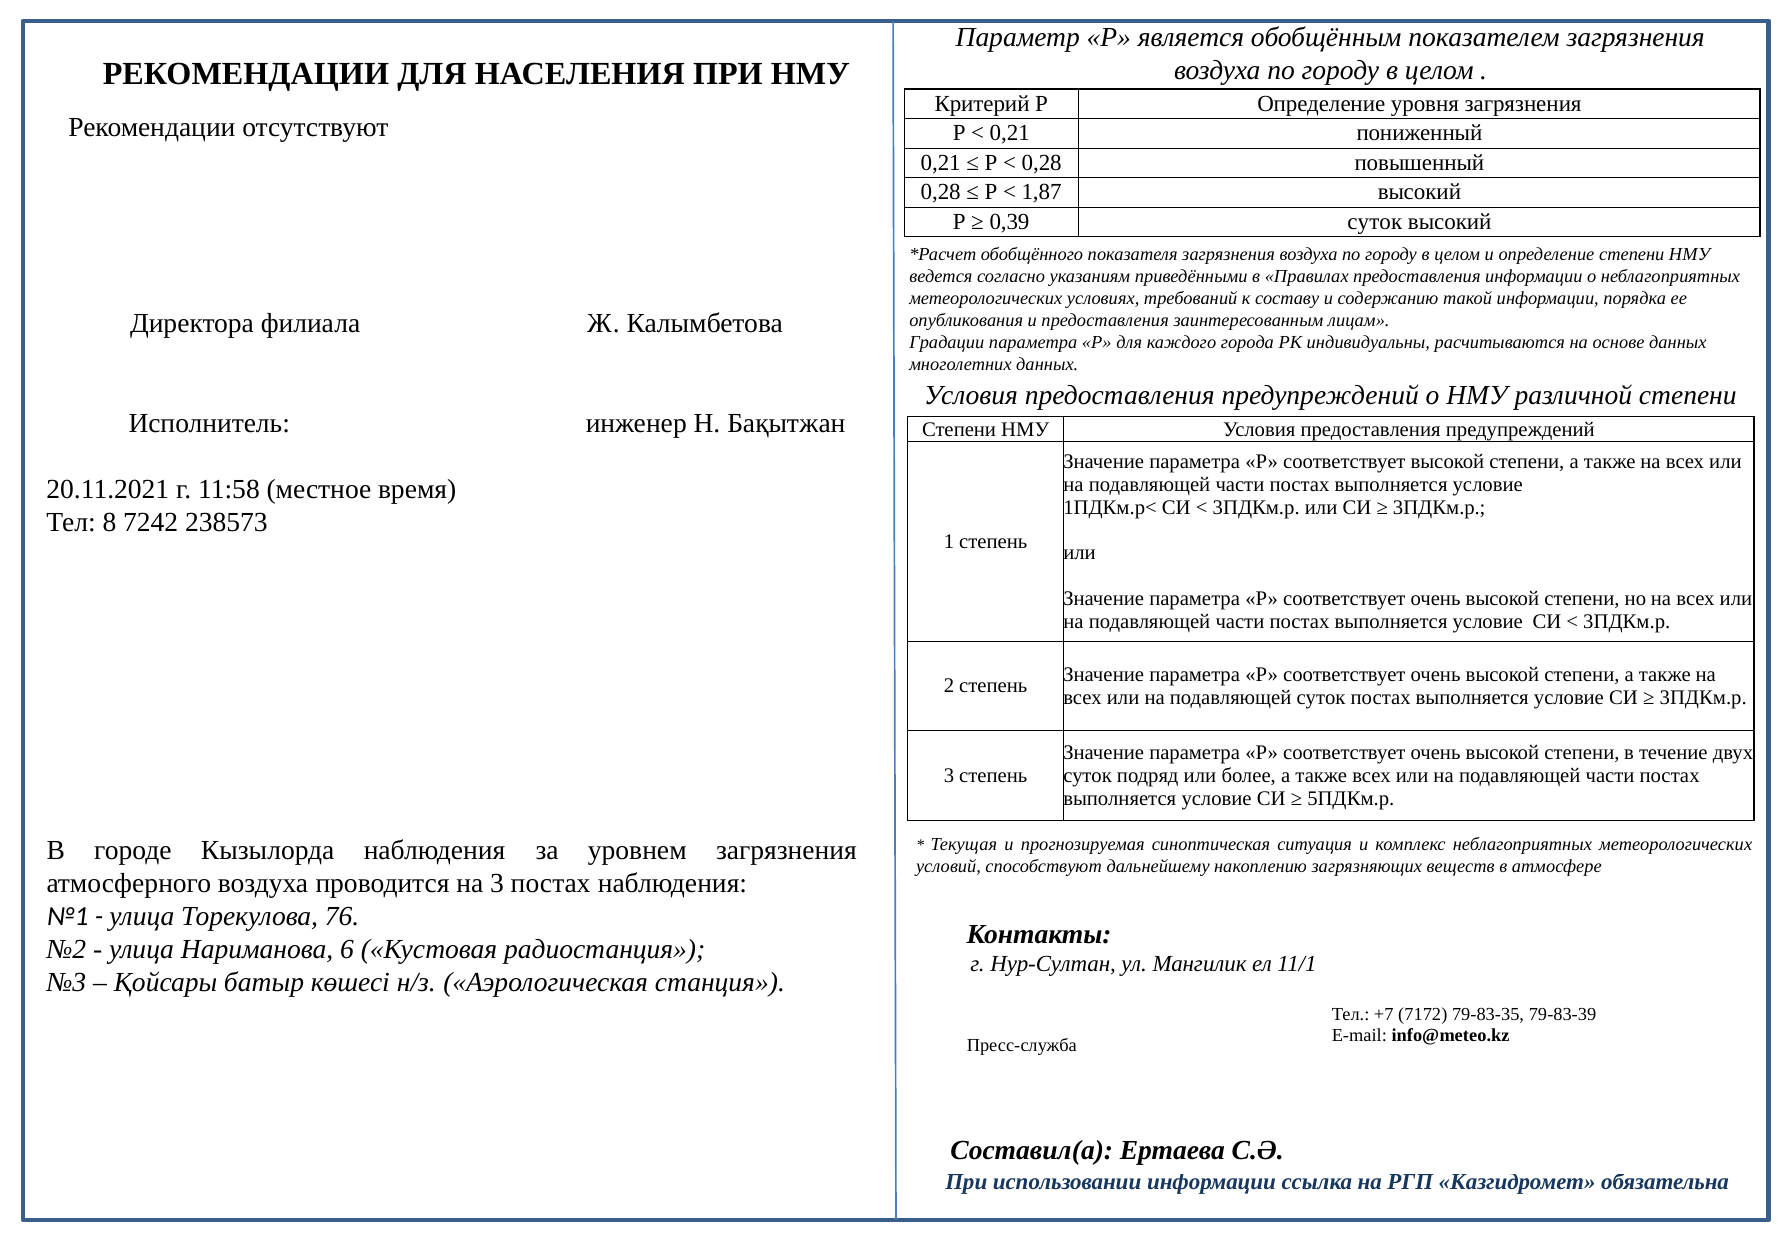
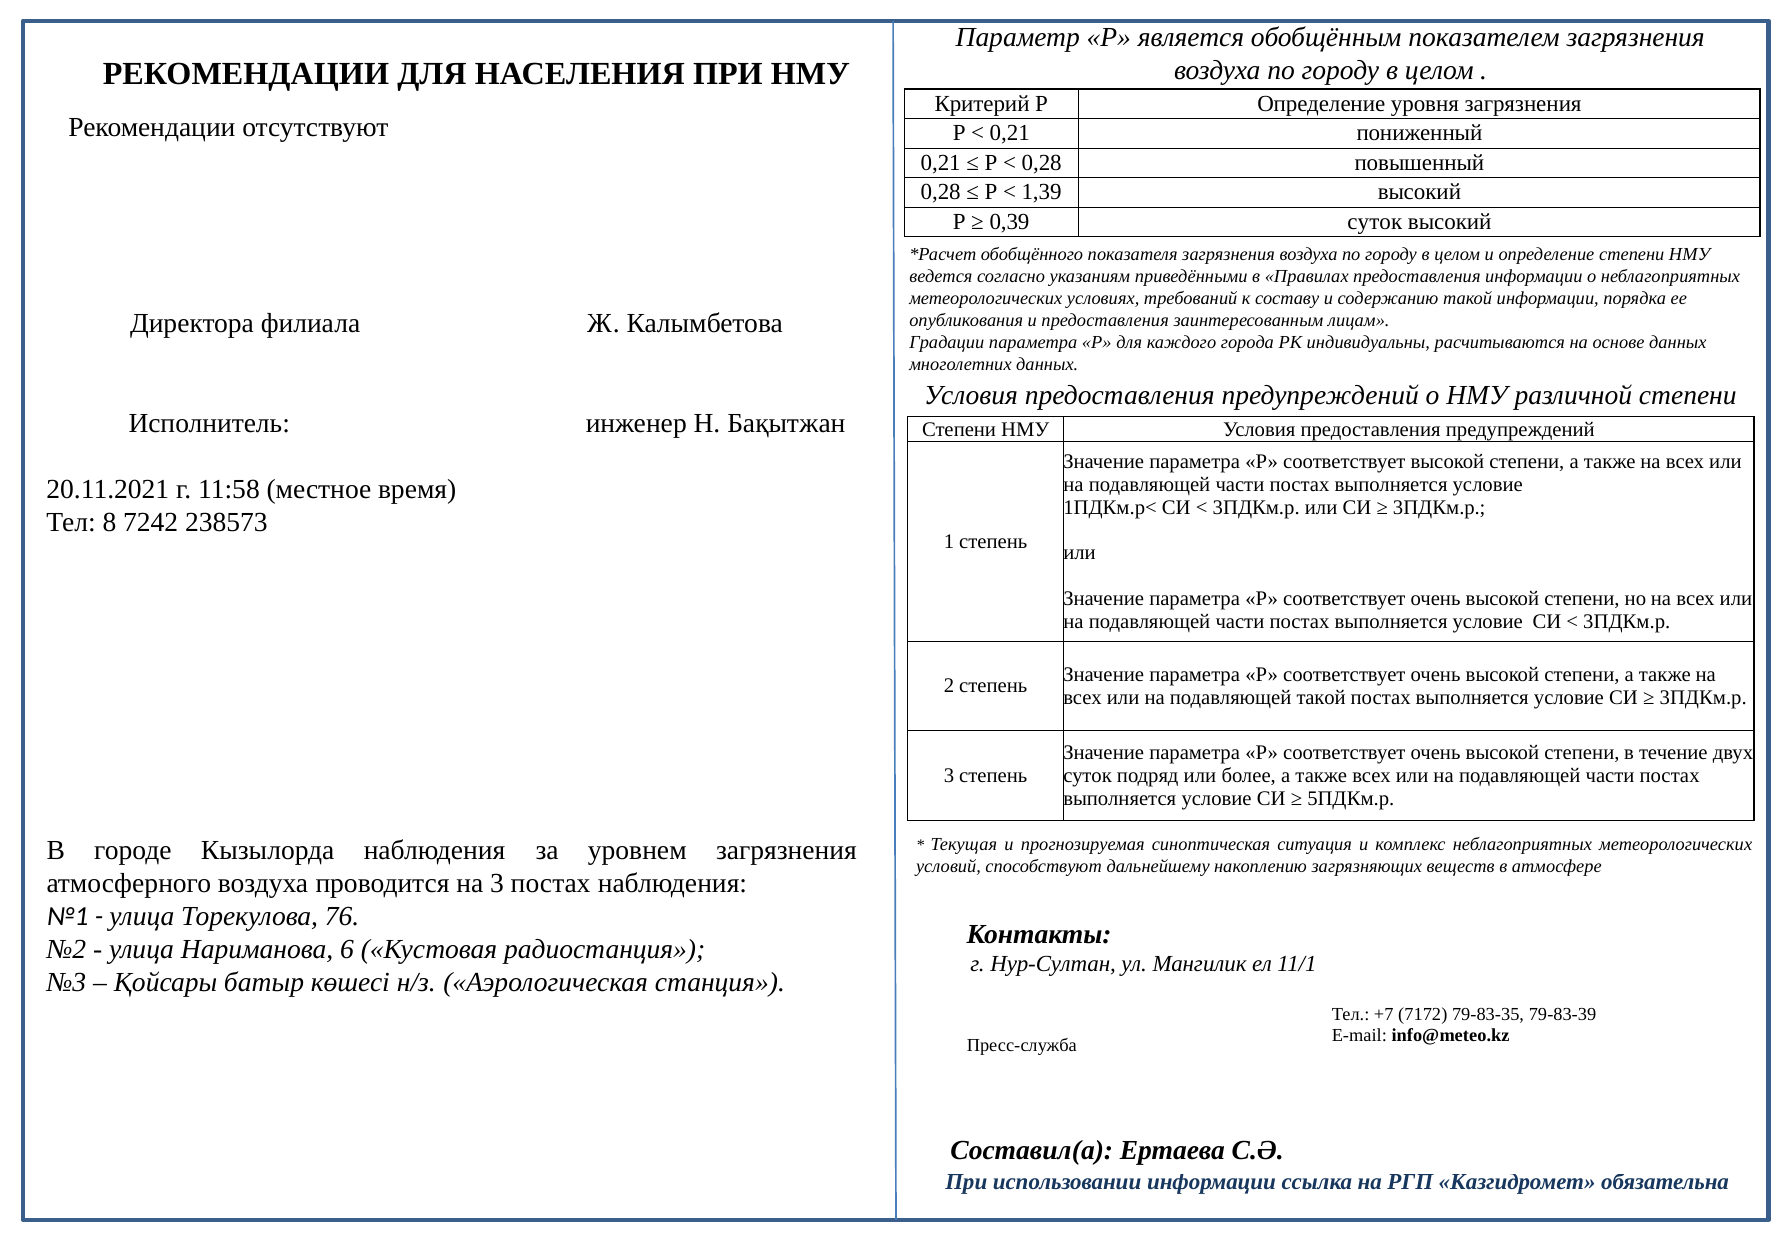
1,87: 1,87 -> 1,39 (1042, 192)
подавляющей суток: суток -> такой (1321, 697)
